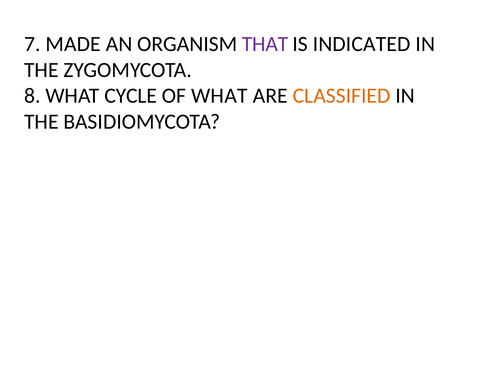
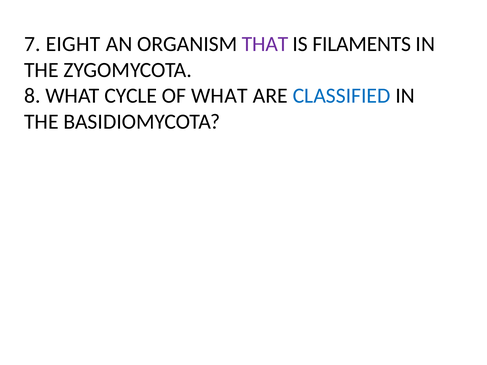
MADE: MADE -> EIGHT (73, 44)
INDICATED: INDICATED -> FILAMENTS (362, 44)
CLASSIFIED colour: orange -> blue (342, 96)
